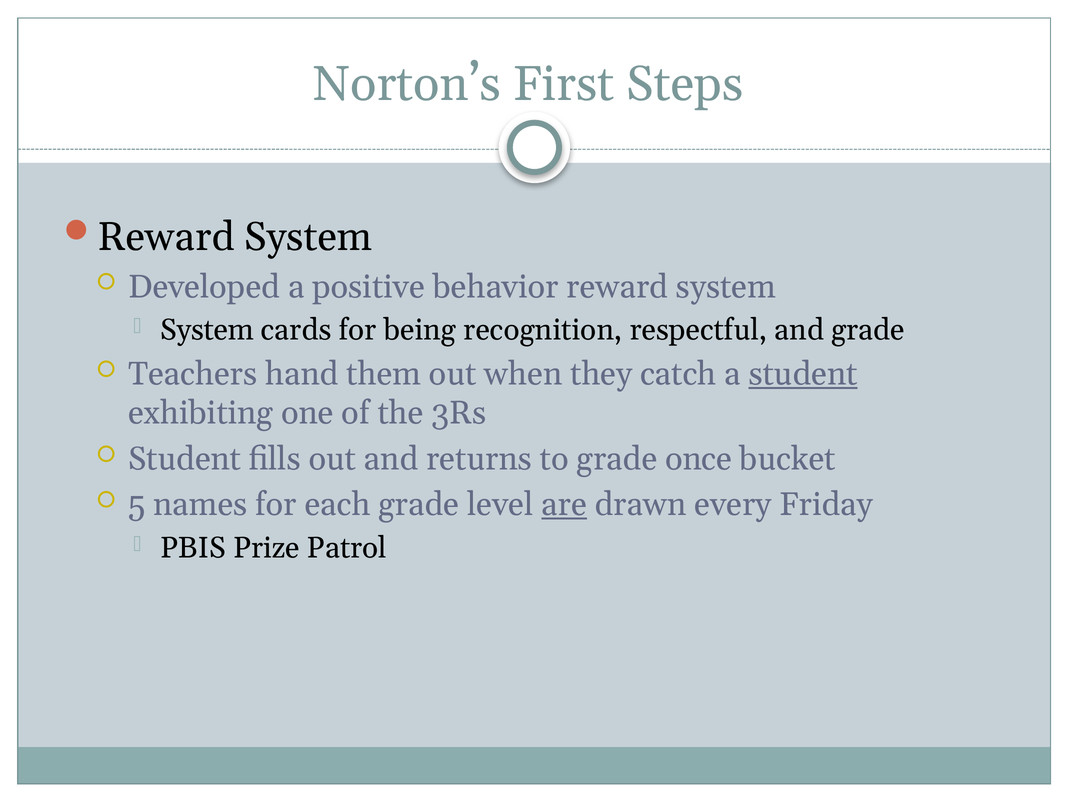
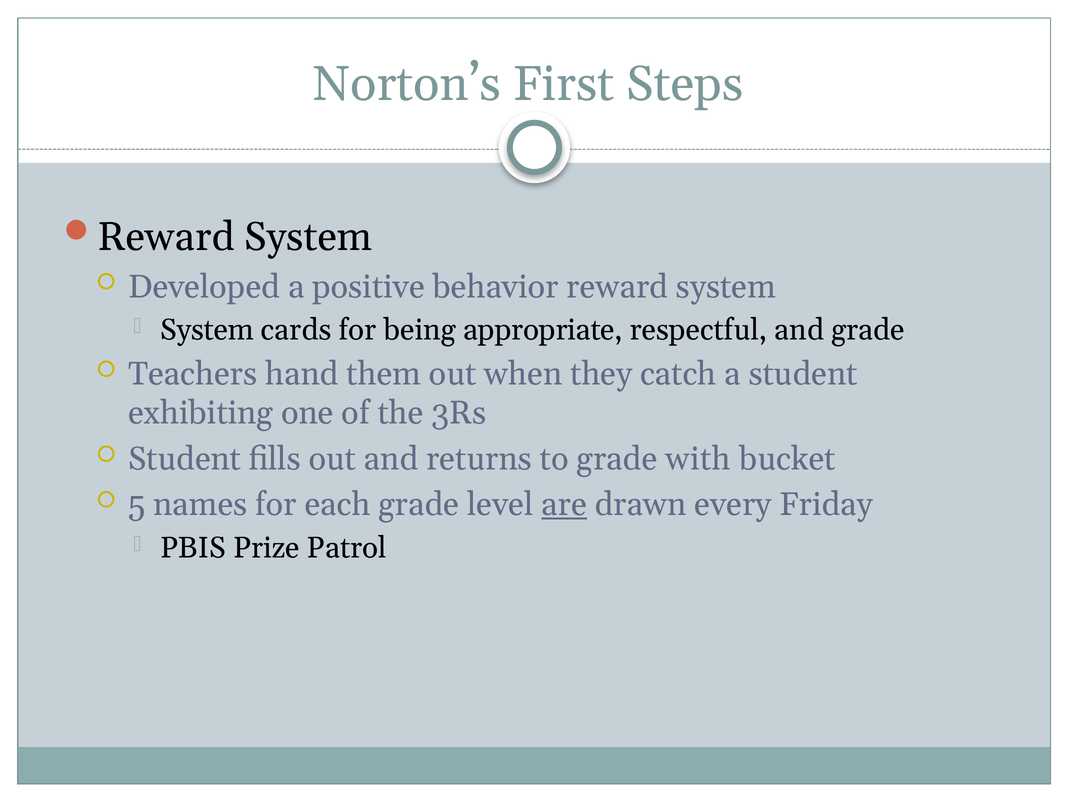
recognition: recognition -> appropriate (543, 330)
student underline: present -> none (803, 374)
once: once -> with (698, 459)
